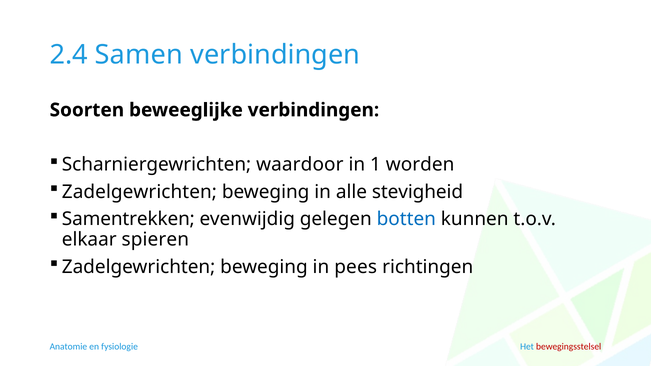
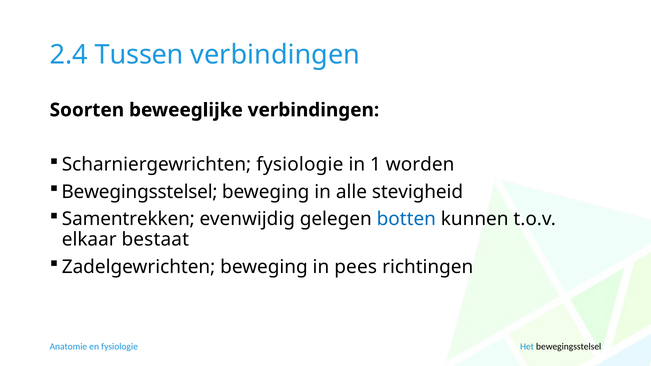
Samen: Samen -> Tussen (139, 55)
Scharniergewrichten waardoor: waardoor -> fysiologie (300, 165)
Zadelgewrichten: Zadelgewrichten -> Bewegingsstelsel (140, 192)
spieren: spieren -> bestaat (155, 240)
bewegingsstelsel colour: red -> black (569, 347)
